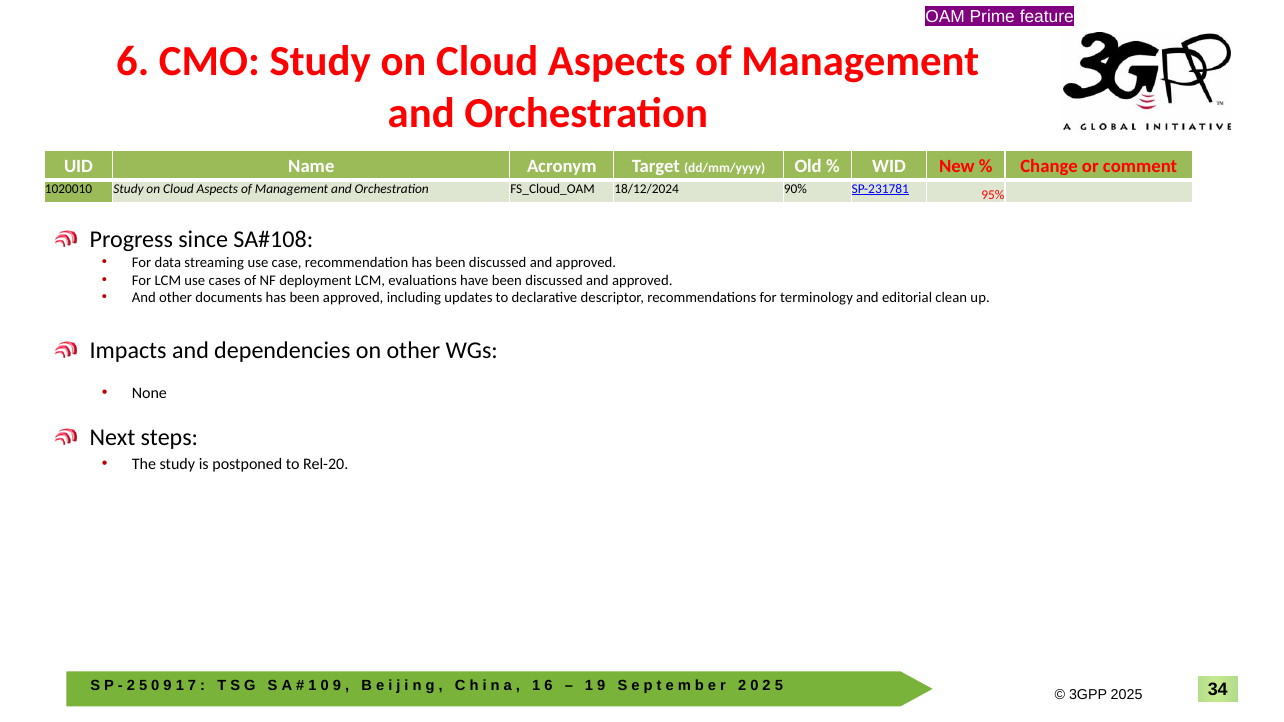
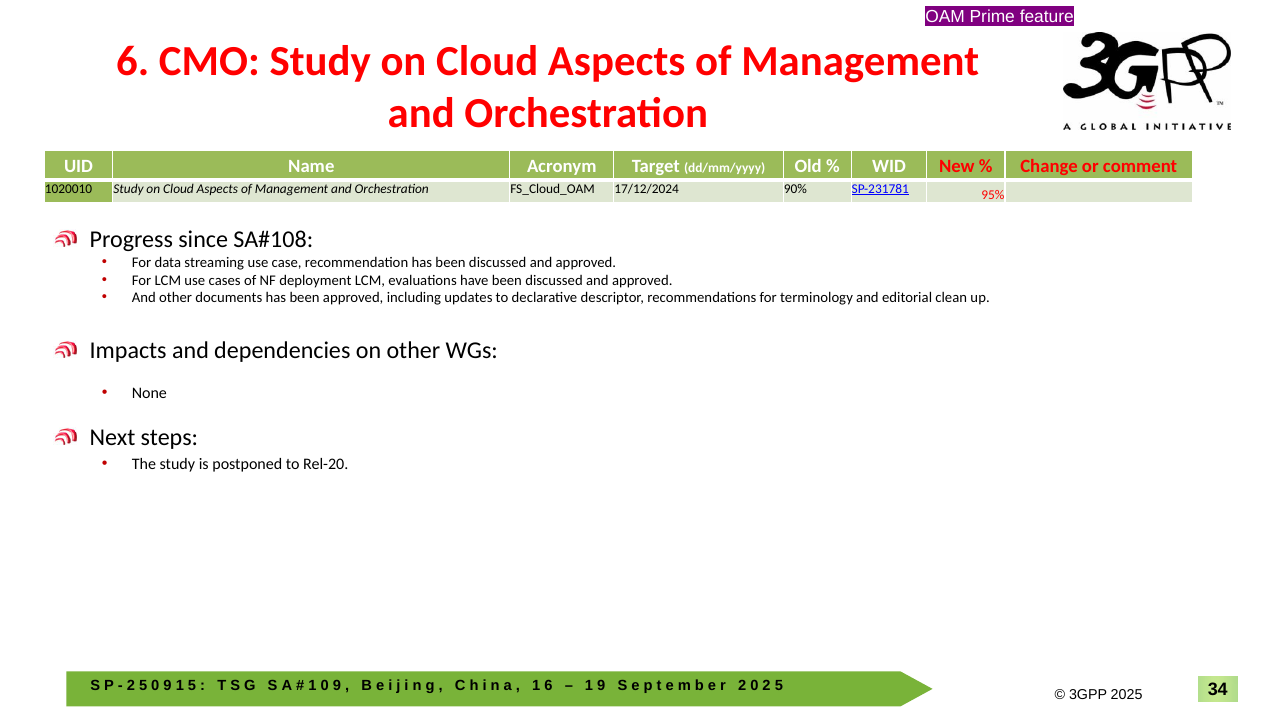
18/12/2024: 18/12/2024 -> 17/12/2024 (647, 189)
7: 7 -> 5 (192, 686)
